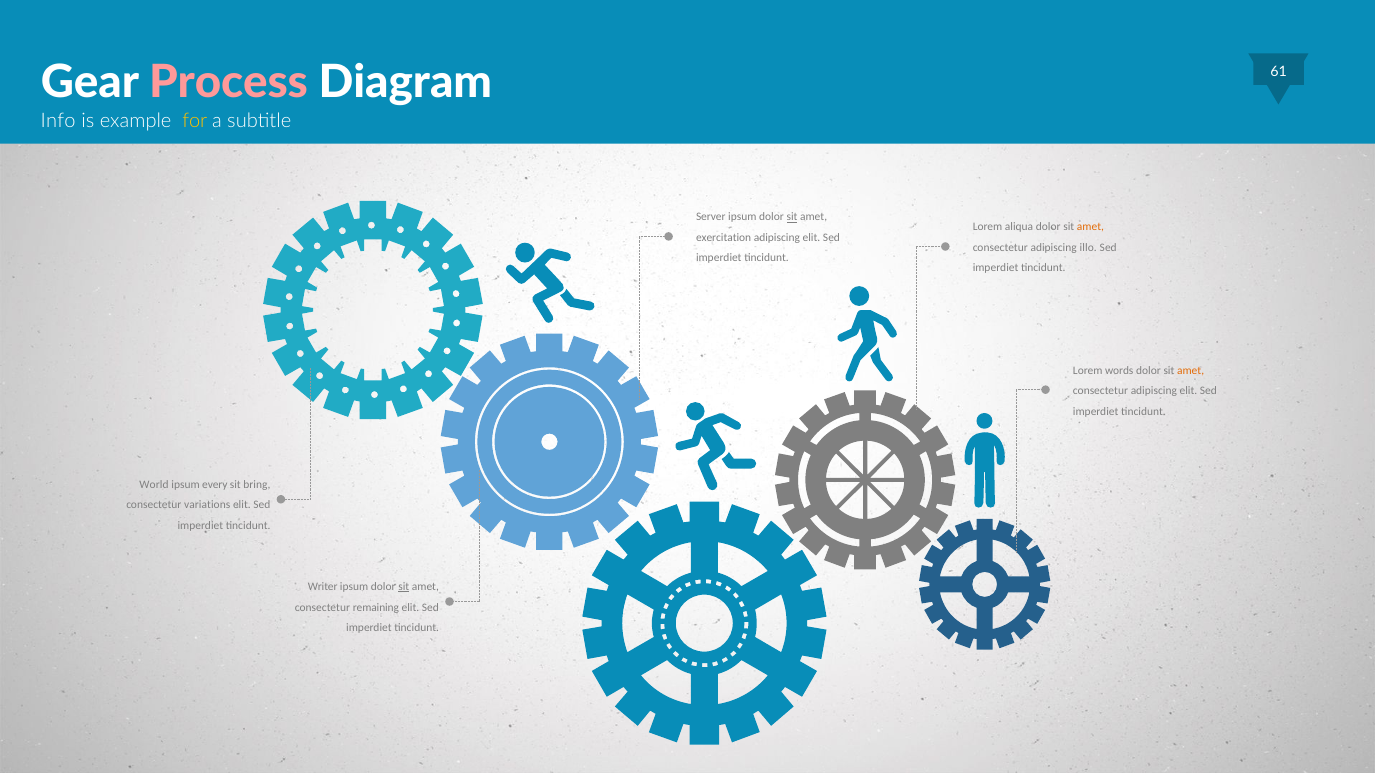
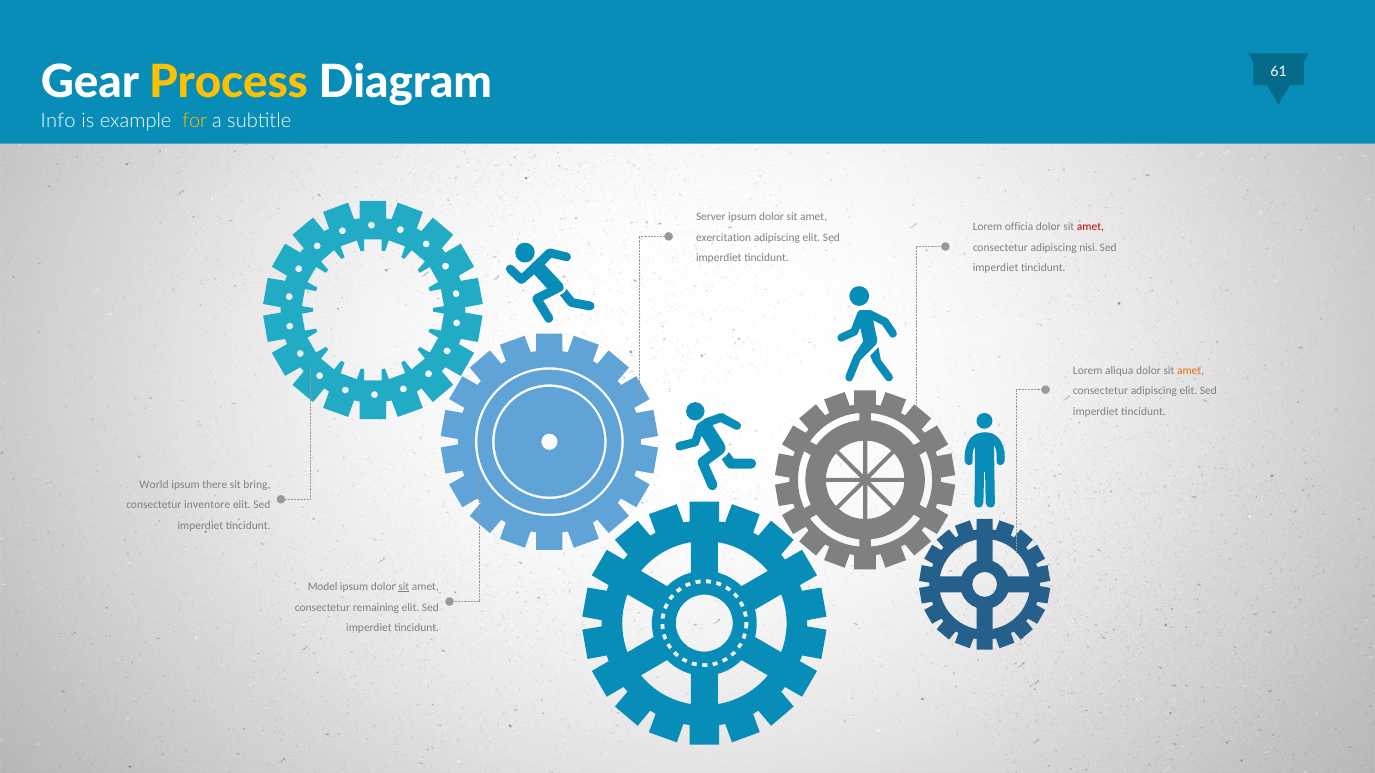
Process colour: pink -> yellow (229, 82)
sit underline: present -> none (792, 217)
aliqua: aliqua -> officia (1019, 227)
amet colour: orange -> red (1090, 227)
illo: illo -> nisi (1088, 248)
words: words -> aliqua (1119, 370)
every: every -> there (215, 485)
variations: variations -> inventore (207, 505)
Writer: Writer -> Model (323, 587)
